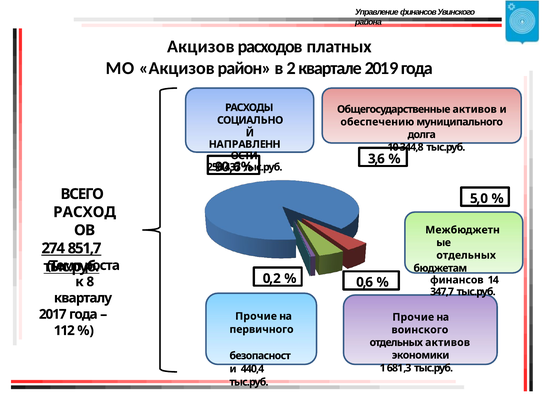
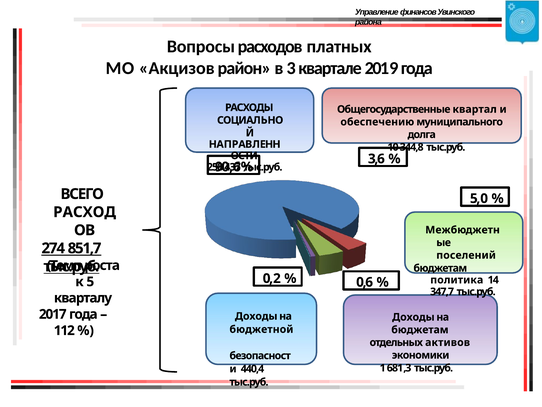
Акцизов: Акцизов -> Вопросы (201, 46)
2: 2 -> 3 (291, 68)
Общегосударственные активов: активов -> квартал (475, 109)
отдельных: отдельных -> поселений (466, 255)
финансов: финансов -> политика (457, 280)
8: 8 -> 5 (90, 281)
Прочие: Прочие -> Доходы (256, 316)
Прочие: Прочие -> Доходы (413, 317)
первичного: первичного -> бюджетной (261, 329)
воинского: воинского -> бюджетам (420, 329)
